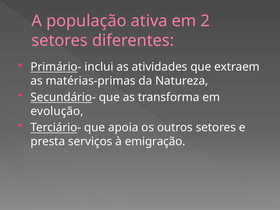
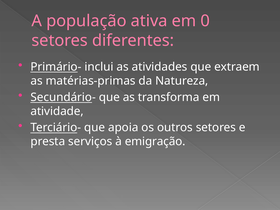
2: 2 -> 0 (205, 21)
evolução: evolução -> atividade (57, 111)
